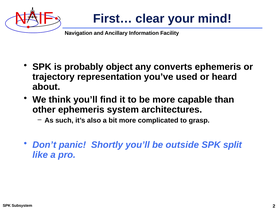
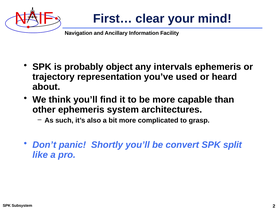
converts: converts -> intervals (173, 67)
outside: outside -> convert (182, 144)
